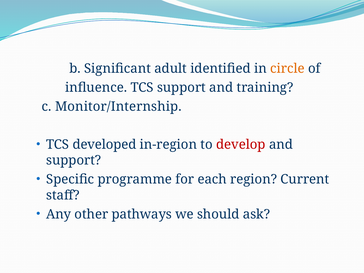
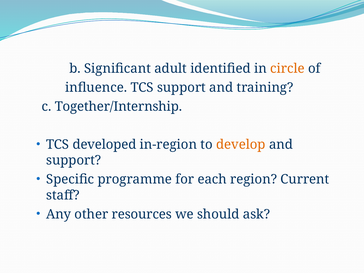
Monitor/Internship: Monitor/Internship -> Together/Internship (118, 107)
develop colour: red -> orange (241, 145)
pathways: pathways -> resources (142, 214)
